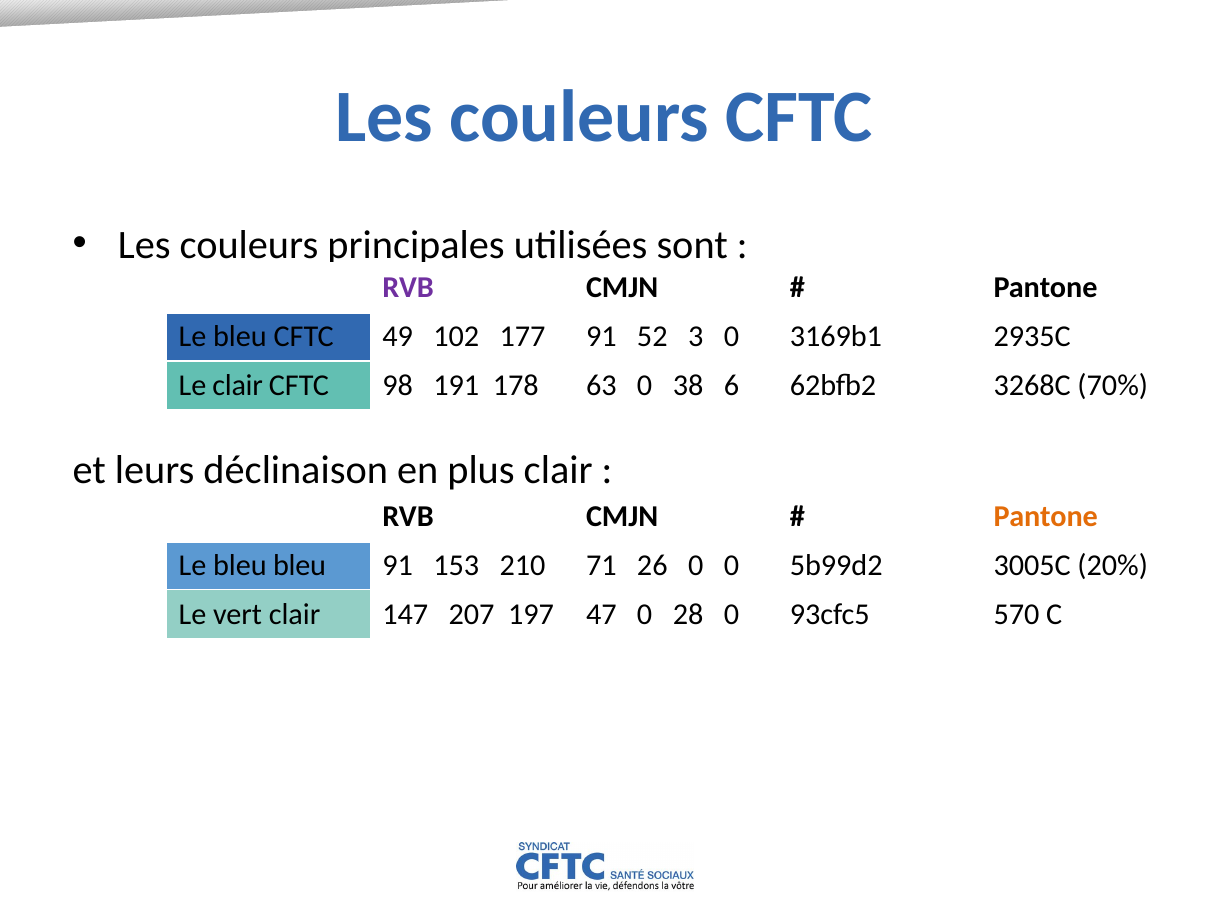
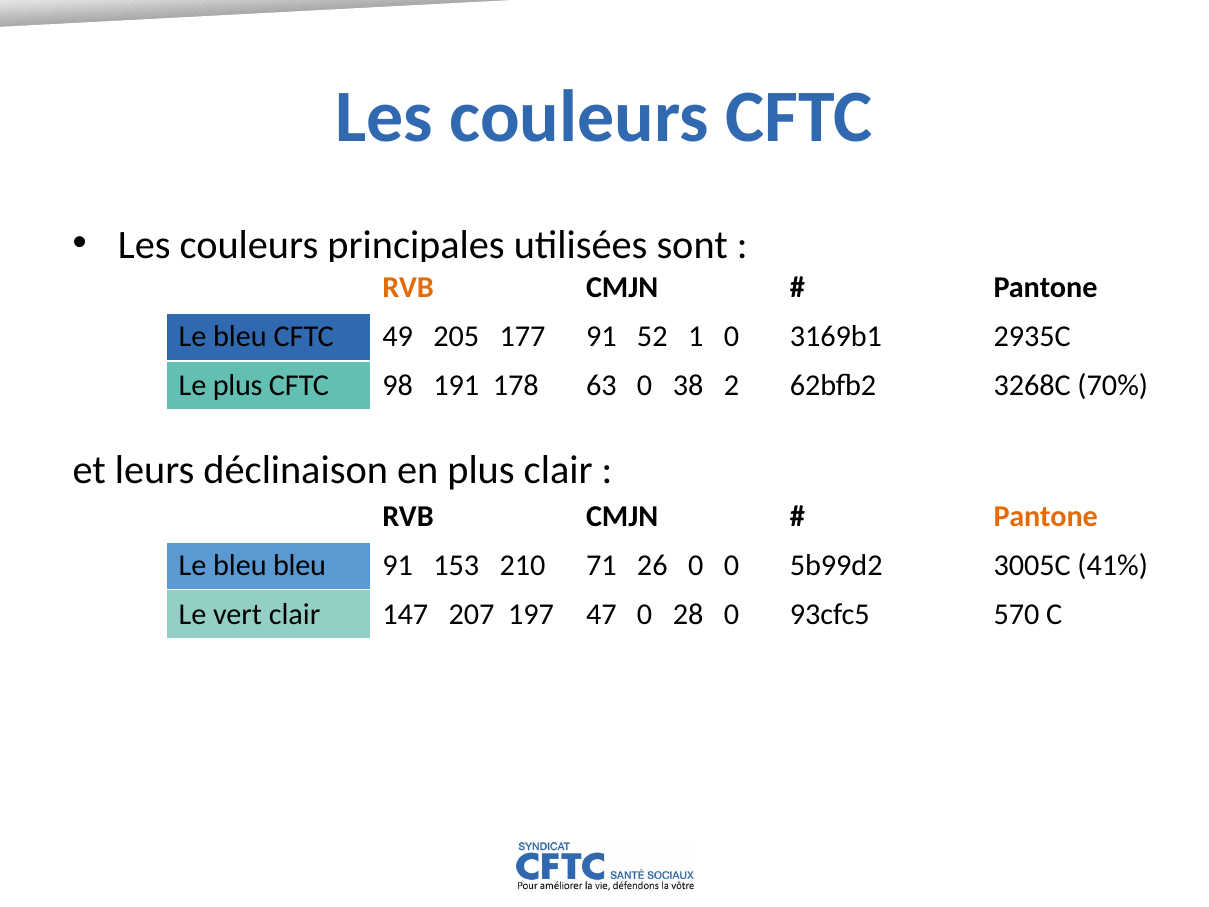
RVB colour: purple -> orange (408, 288)
102: 102 -> 205 (456, 337)
3: 3 -> 1 (696, 337)
Le clair: clair -> plus (238, 386)
6: 6 -> 2 (731, 386)
20%: 20% -> 41% (1113, 565)
